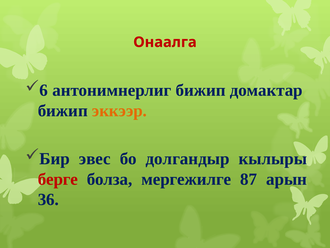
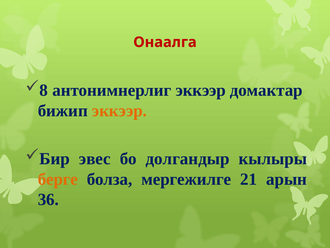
6: 6 -> 8 (44, 90)
антонимнерлиг бижип: бижип -> эккээр (201, 90)
берге colour: red -> orange (58, 179)
87: 87 -> 21 (249, 179)
